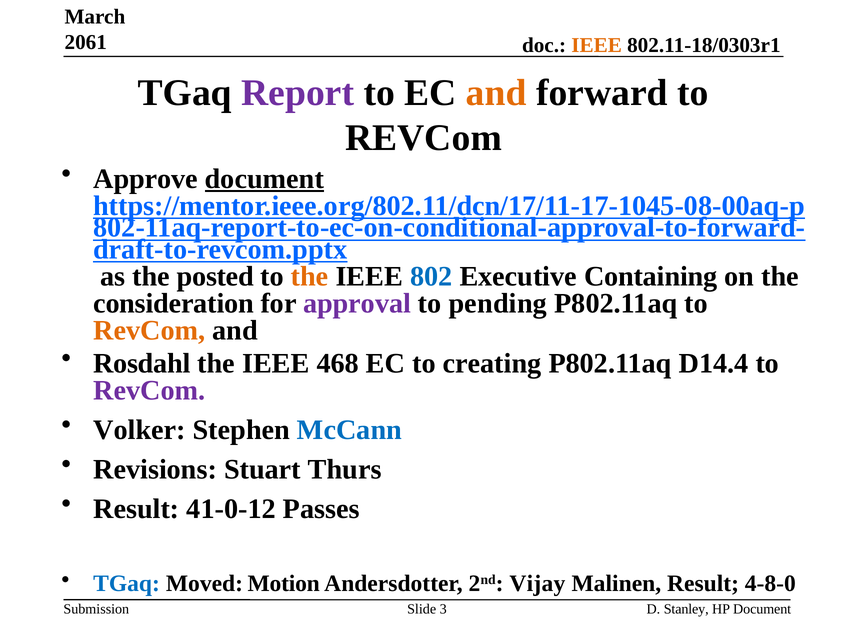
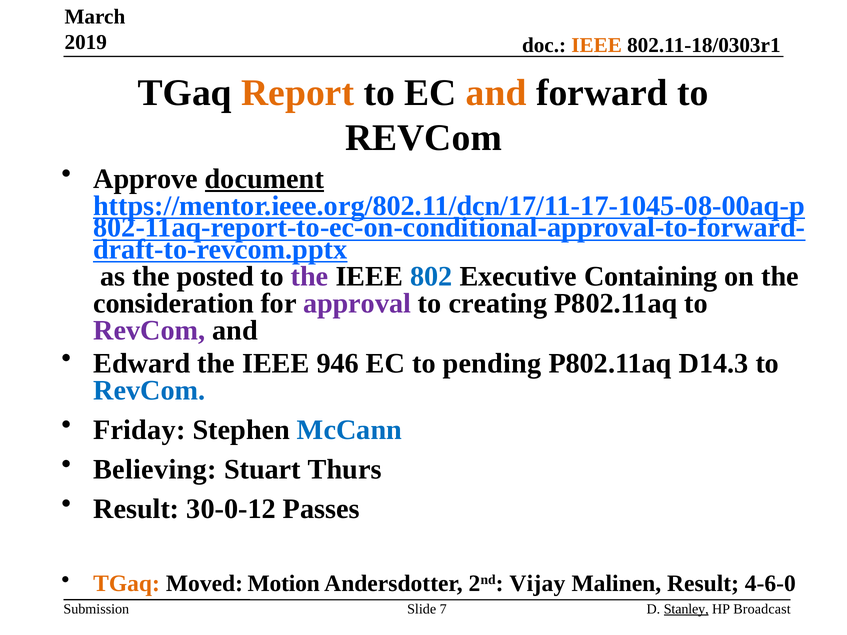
2061: 2061 -> 2019 (86, 42)
Report colour: purple -> orange (298, 93)
the colour: orange -> purple (310, 277)
pending: pending -> creating (498, 304)
RevCom colour: orange -> purple (149, 331)
Rosdahl: Rosdahl -> Edward (142, 363)
468: 468 -> 946 (338, 363)
creating: creating -> pending (492, 363)
D14.4: D14.4 -> D14.3 (714, 363)
RevCom colour: purple -> blue (149, 391)
Volker: Volker -> Friday (139, 430)
Revisions: Revisions -> Believing (155, 469)
41-0-12: 41-0-12 -> 30-0-12 (231, 509)
TGaq colour: blue -> orange (127, 584)
4-8-0: 4-8-0 -> 4-6-0 (770, 584)
3: 3 -> 7 (443, 609)
Stanley underline: none -> present (686, 609)
HP Document: Document -> Broadcast (762, 609)
